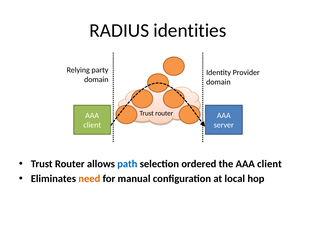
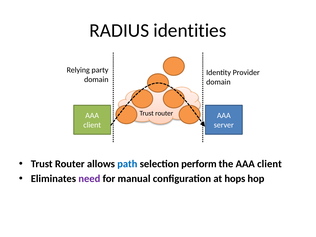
ordered: ordered -> perform (199, 164)
need colour: orange -> purple (89, 179)
local: local -> hops (235, 179)
